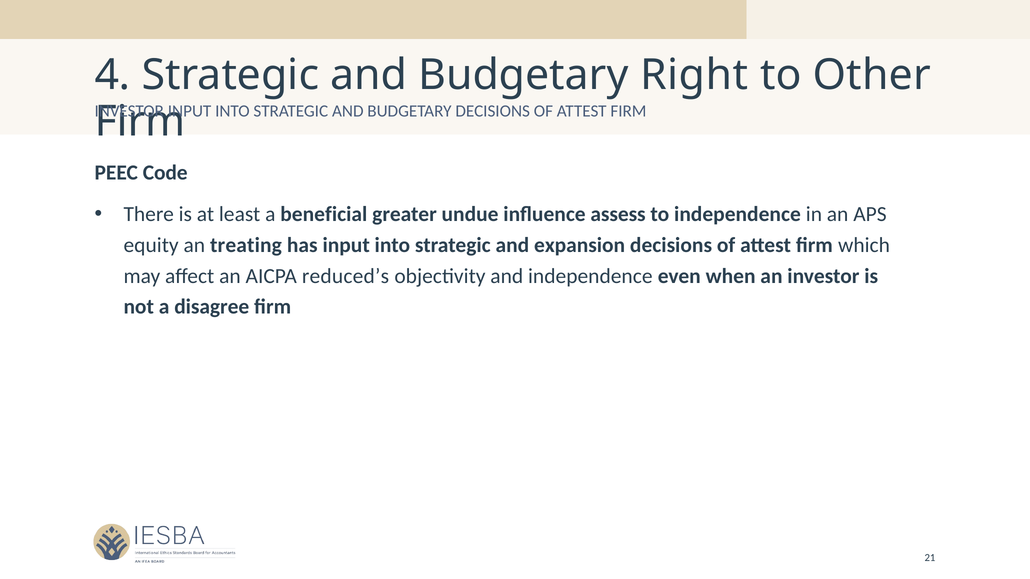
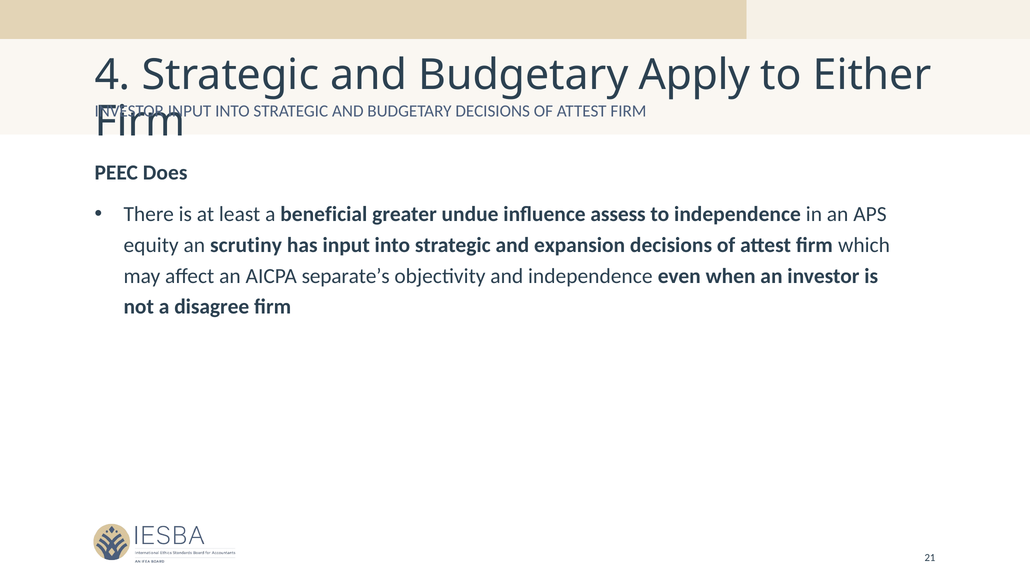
Right: Right -> Apply (695, 75)
Other: Other -> Either (872, 75)
Code: Code -> Does (165, 173)
treating: treating -> scrutiny (246, 245)
reduced’s: reduced’s -> separate’s (346, 276)
